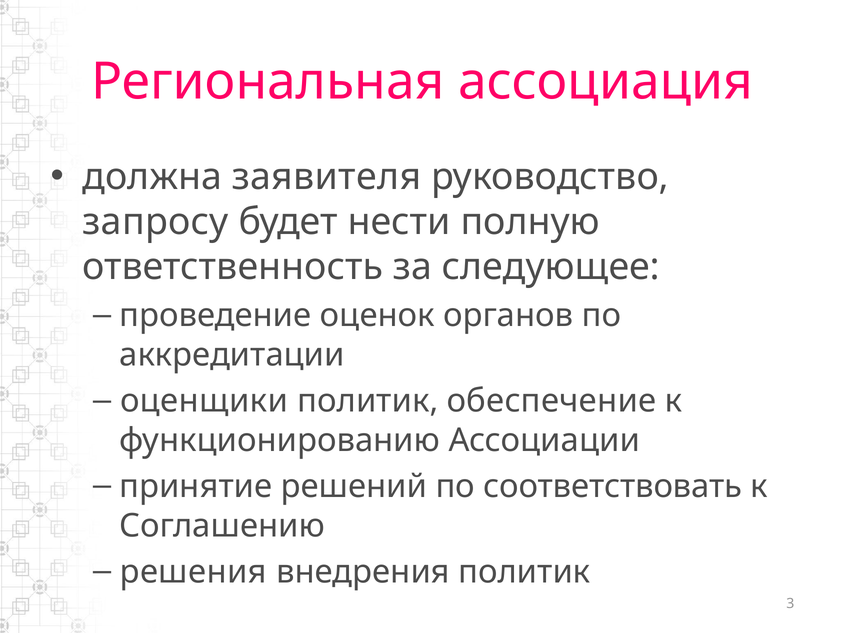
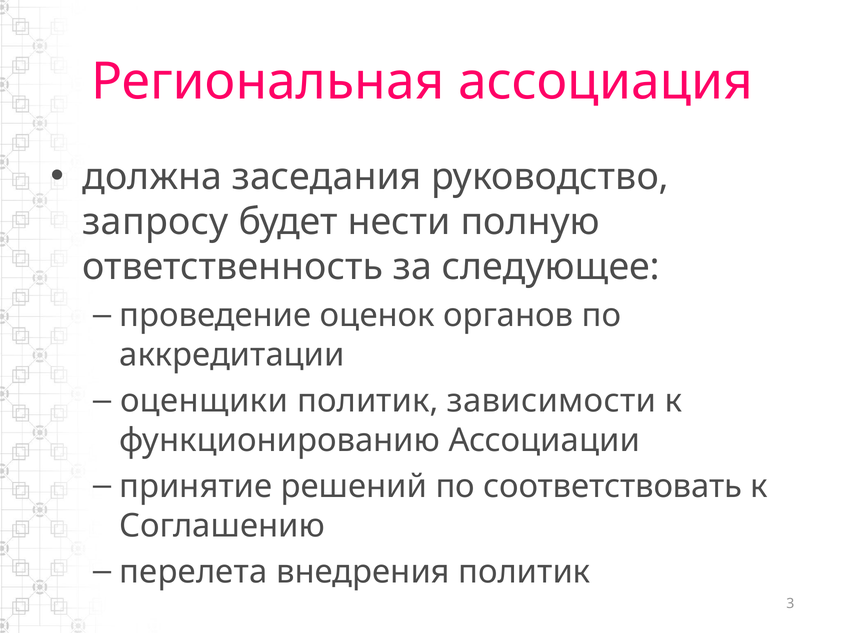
заявителя: заявителя -> заседания (327, 177)
обеспечение: обеспечение -> зависимости (551, 401)
решения: решения -> перелета (193, 572)
